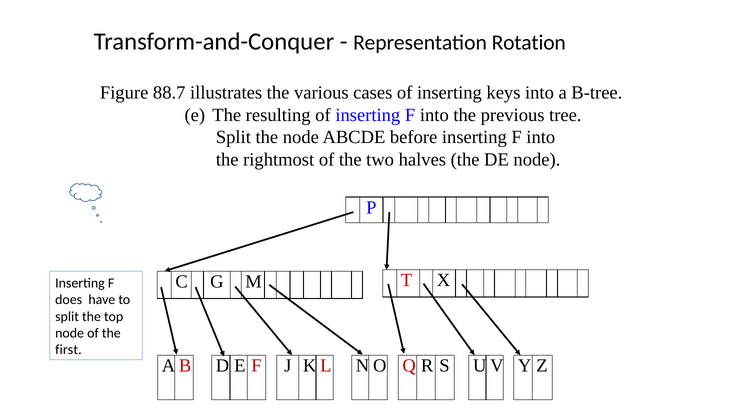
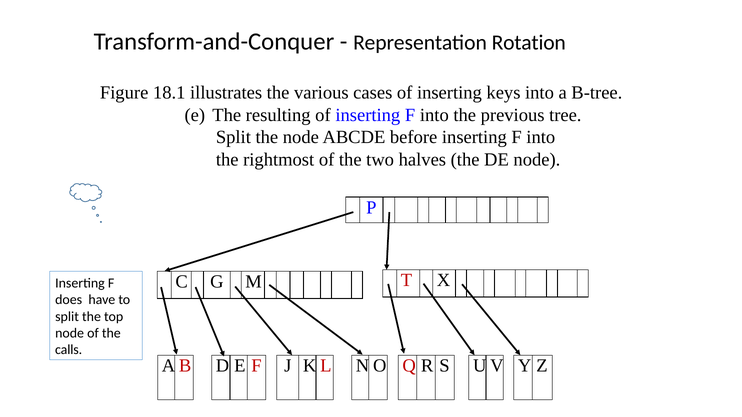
88.7: 88.7 -> 18.1 (169, 93)
first: first -> calls (69, 350)
